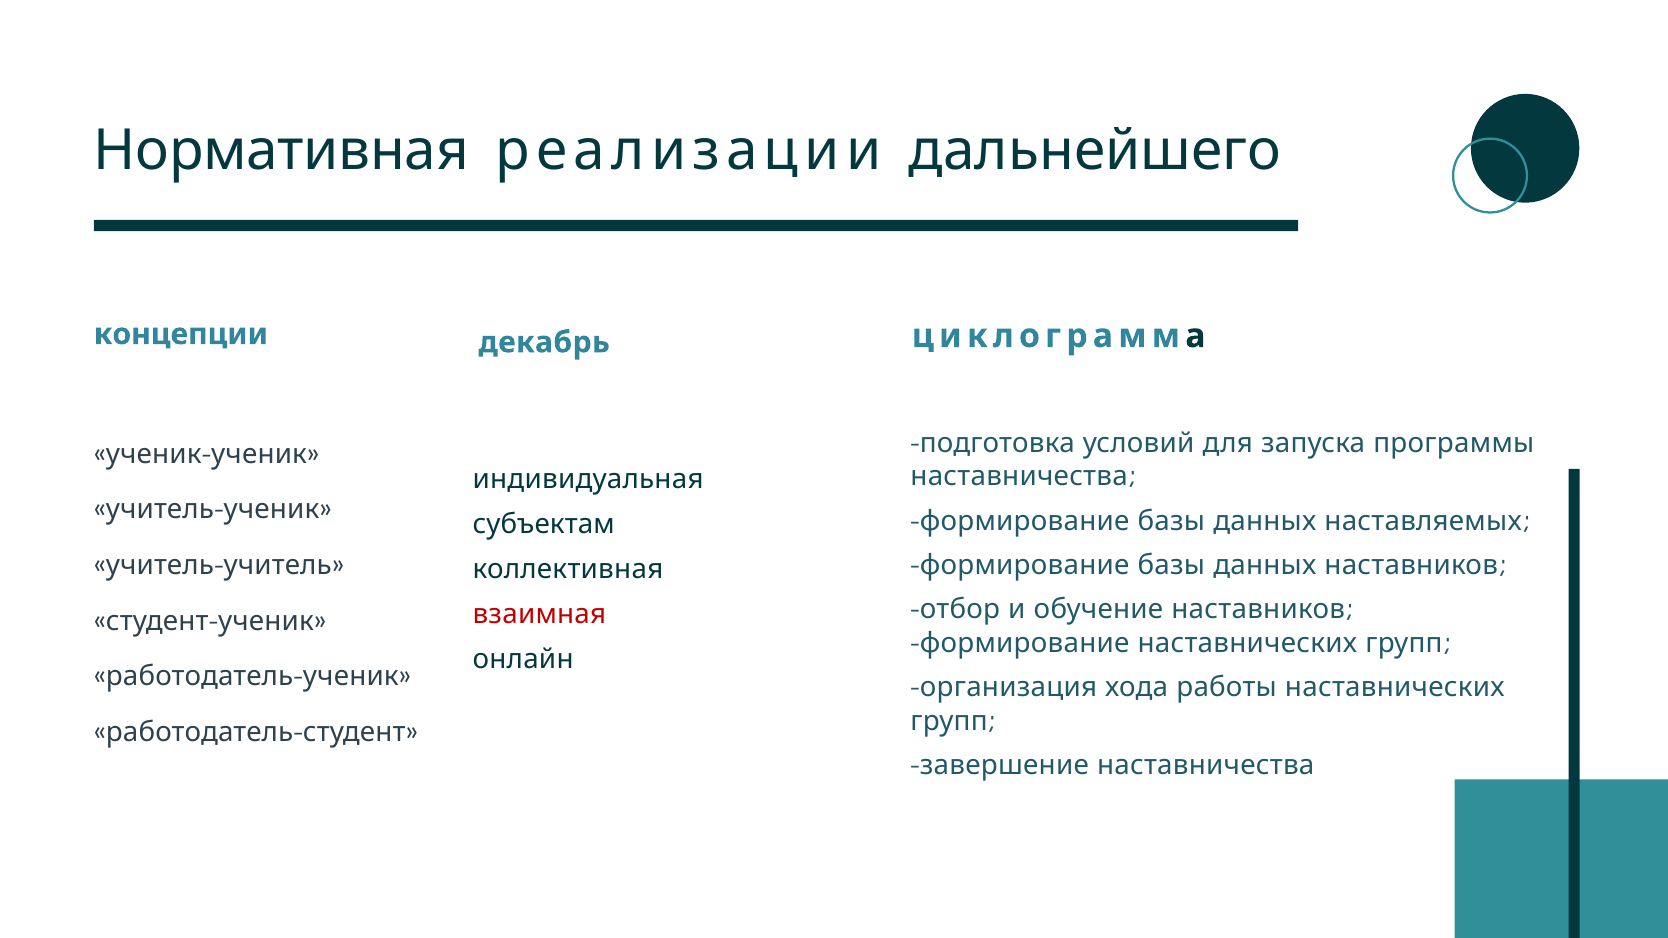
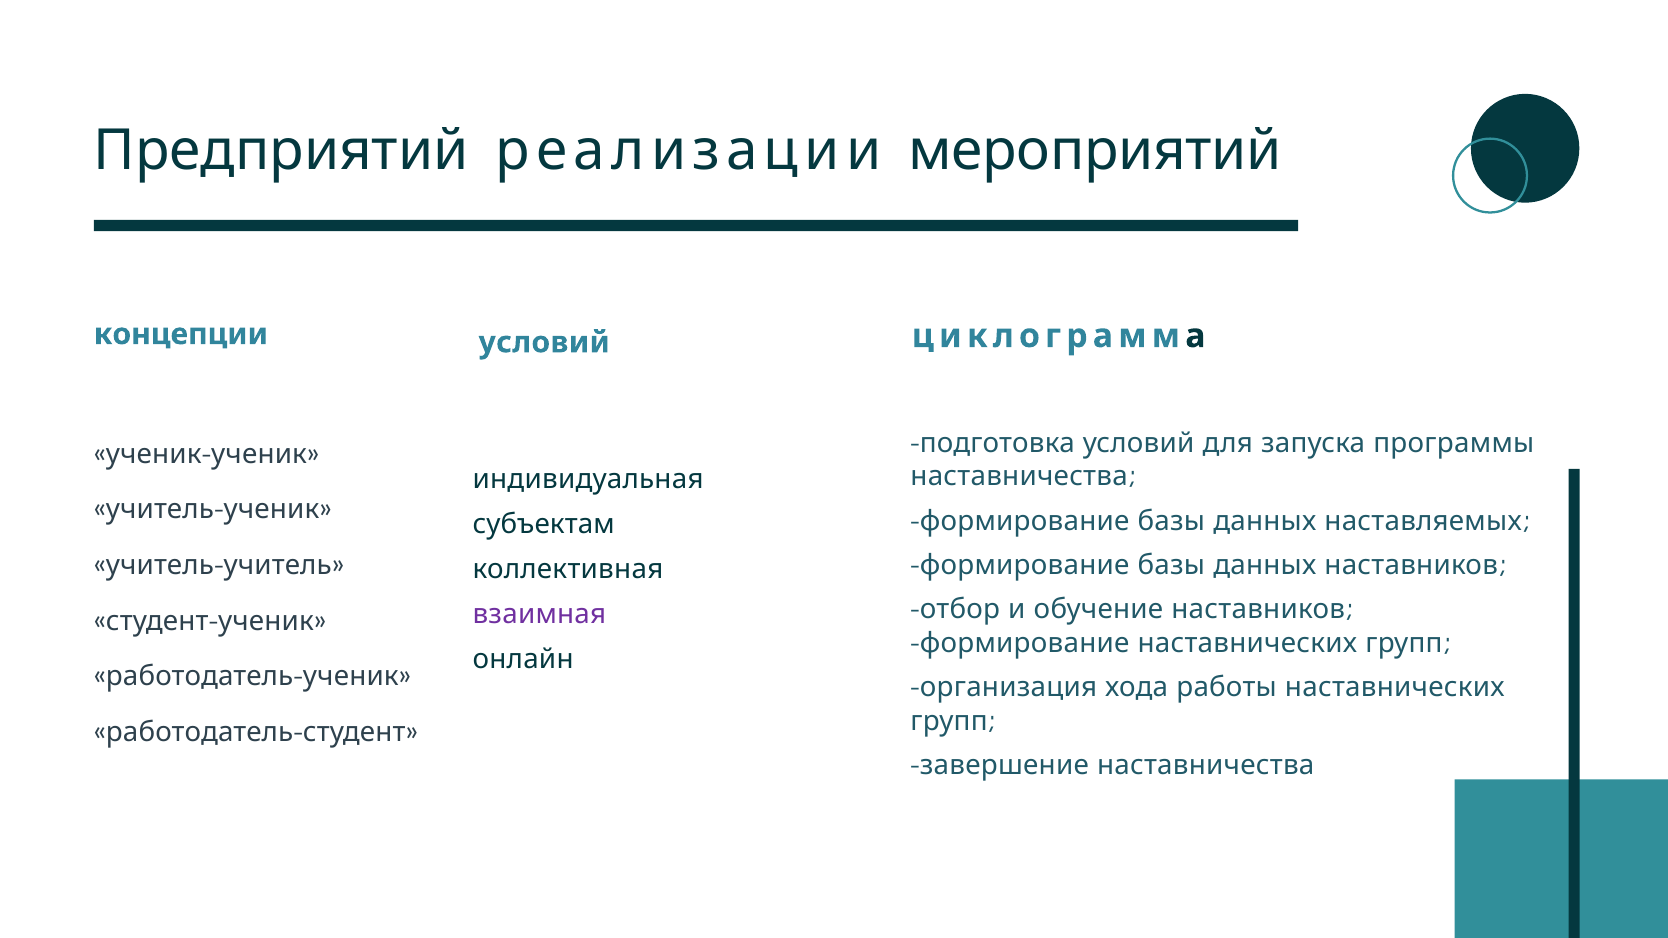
Нормативная: Нормативная -> Предприятий (281, 151)
дальнейшего: дальнейшего -> мероприятий (1095, 151)
декабрь: декабрь -> условий (544, 342)
взаимная colour: red -> purple (539, 615)
